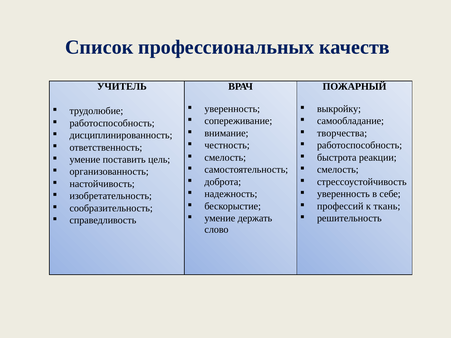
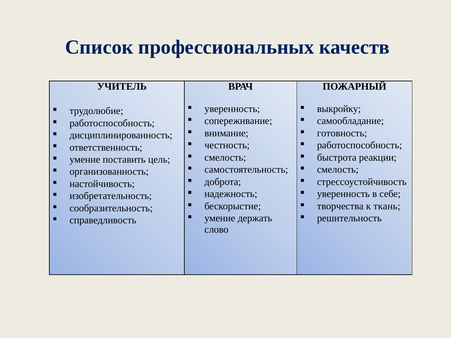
творчества: творчества -> готовность (342, 133)
профессий: профессий -> творчества (340, 206)
